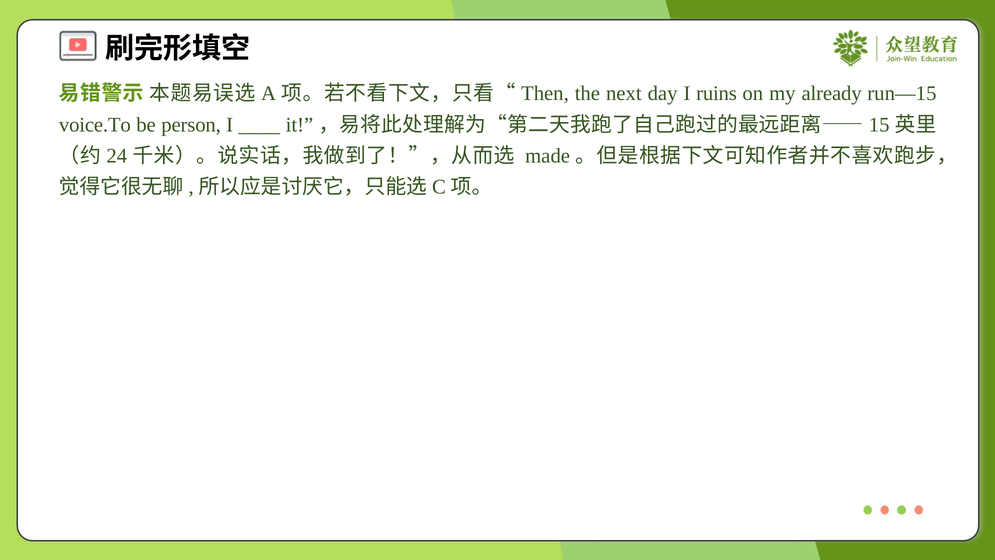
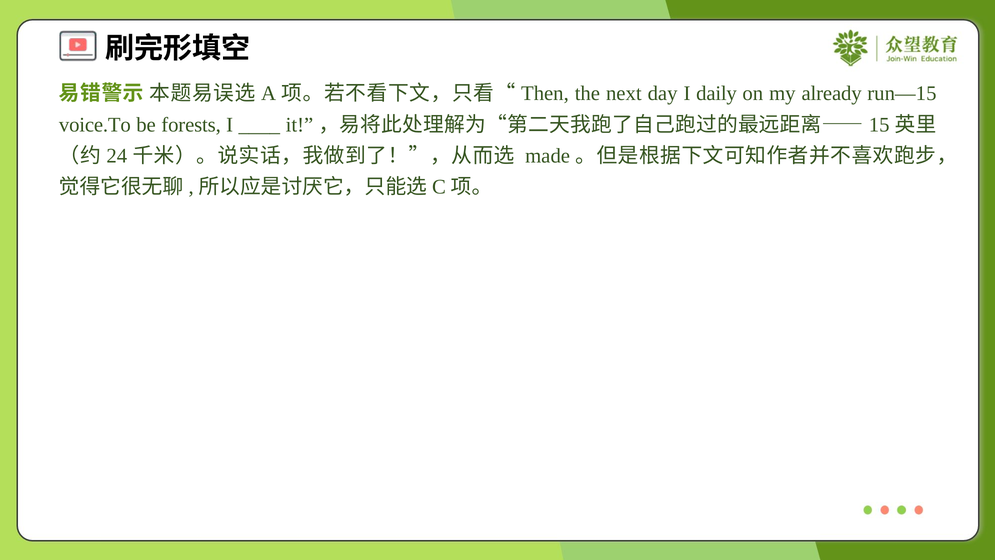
ruins: ruins -> daily (717, 94)
person: person -> forests (191, 125)
